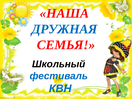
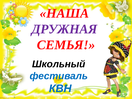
ДРУЖНАЯ colour: blue -> purple (64, 29)
